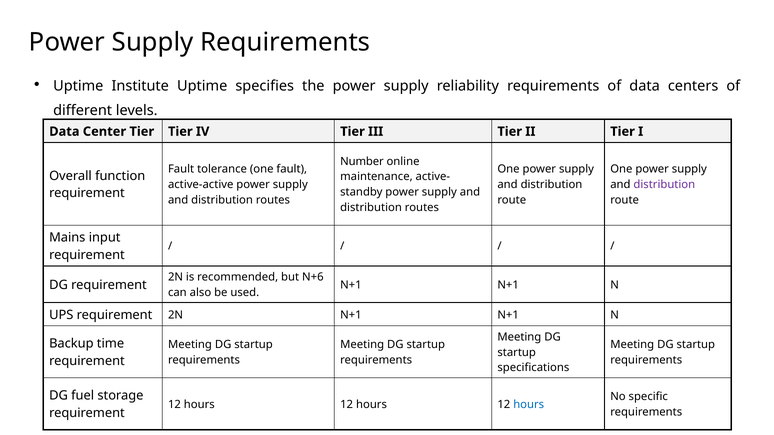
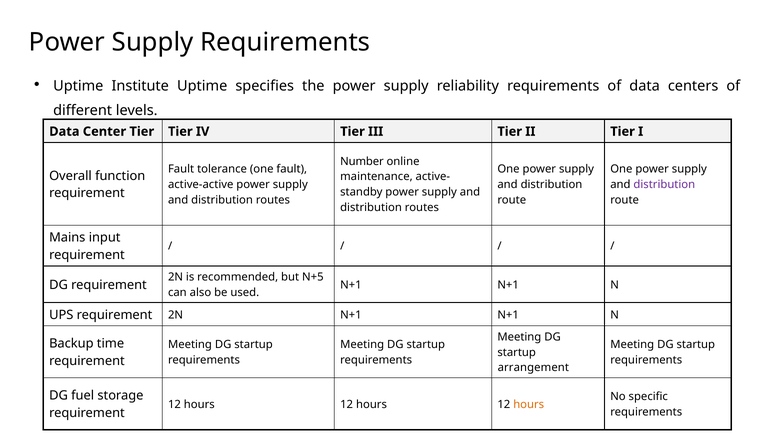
N+6: N+6 -> N+5 (313, 277)
specifications: specifications -> arrangement (533, 368)
hours colour: blue -> orange (529, 405)
